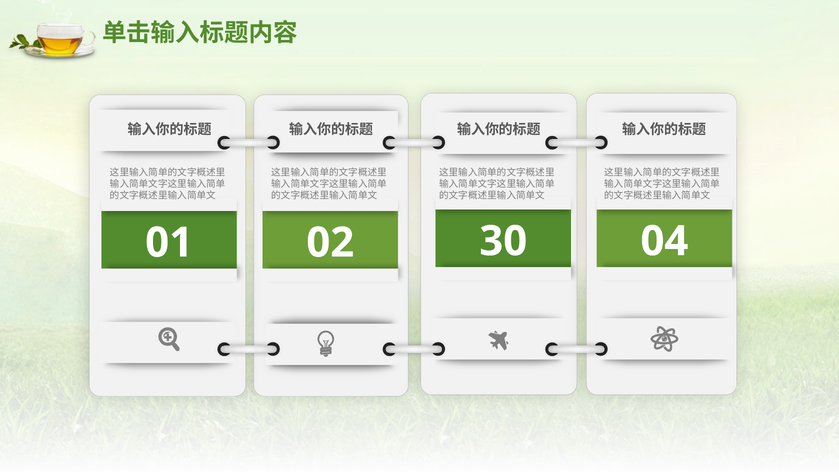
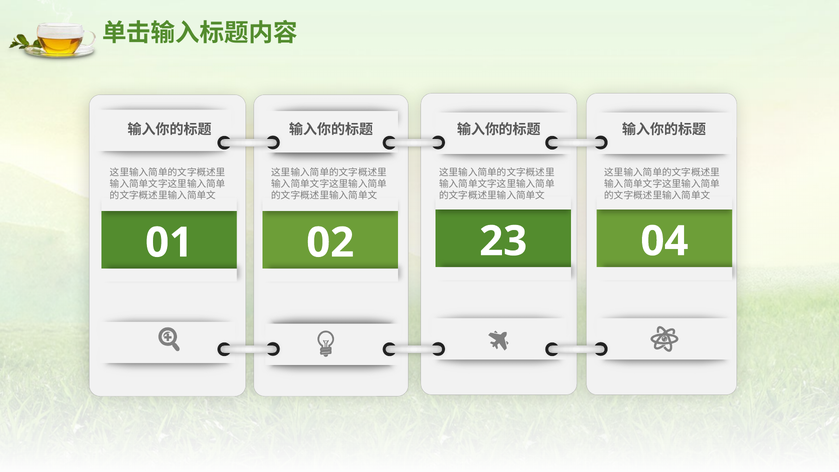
30: 30 -> 23 (503, 241)
